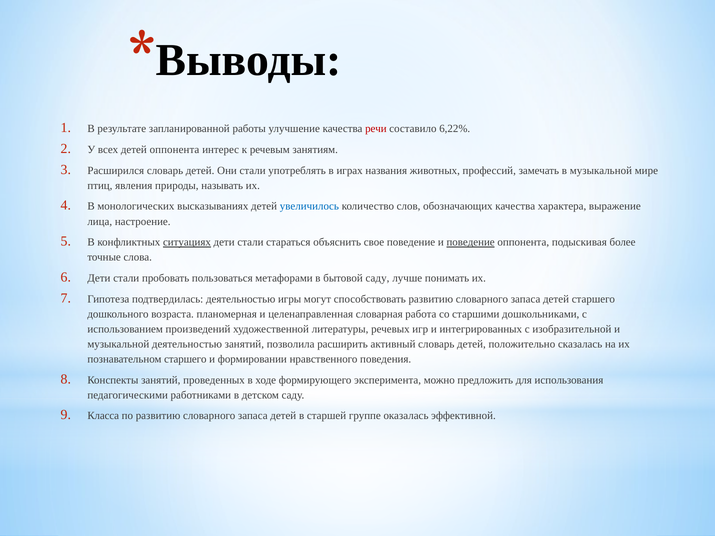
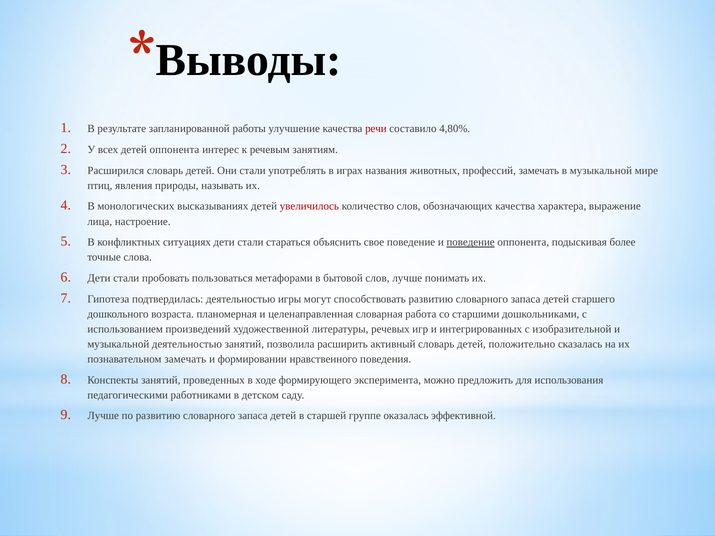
6,22%: 6,22% -> 4,80% (455, 129)
увеличилось colour: blue -> red (309, 206)
ситуациях underline: present -> none (187, 242)
бытовой саду: саду -> слов (378, 278)
познавательном старшего: старшего -> замечать (185, 359)
Класса: Класса -> Лучше (103, 416)
